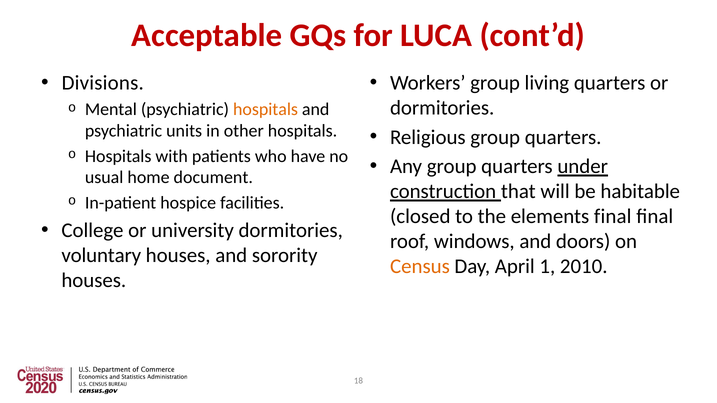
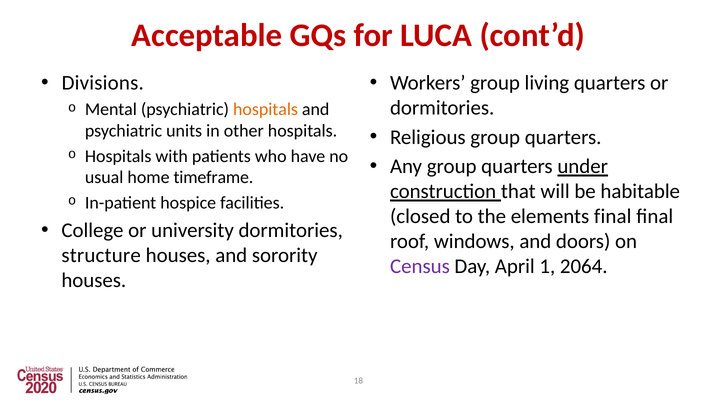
document: document -> timeframe (213, 178)
voluntary: voluntary -> structure (101, 256)
Census colour: orange -> purple (420, 267)
2010: 2010 -> 2064 (584, 267)
